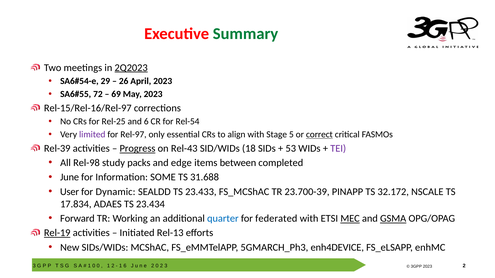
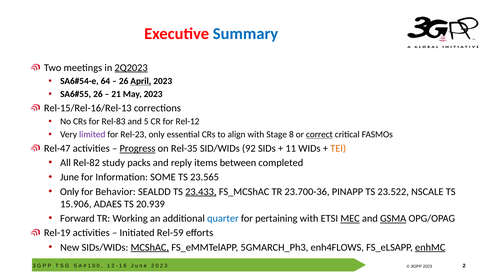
Summary colour: green -> blue (246, 34)
29: 29 -> 64 (105, 81)
April underline: none -> present (141, 81)
72: 72 -> 26 (98, 94)
69: 69 -> 21 (116, 94)
Rel-15/Rel-16/Rel-97: Rel-15/Rel-16/Rel-97 -> Rel-15/Rel-16/Rel-13 (88, 108)
Rel-25: Rel-25 -> Rel-83 (114, 122)
and 6: 6 -> 5 (146, 122)
Rel-54: Rel-54 -> Rel-12 (188, 122)
Rel-97: Rel-97 -> Rel-23 (133, 135)
5: 5 -> 8 (291, 135)
Rel-39: Rel-39 -> Rel-47 (57, 149)
Rel-43: Rel-43 -> Rel-35 (184, 149)
18: 18 -> 92 (249, 149)
53: 53 -> 11 (291, 149)
TEI colour: purple -> orange (338, 149)
Rel-98: Rel-98 -> Rel-82 (86, 163)
edge: edge -> reply (181, 163)
31.688: 31.688 -> 23.565 (205, 178)
User: User -> Only (70, 192)
Dynamic: Dynamic -> Behavior (116, 192)
23.433 underline: none -> present (201, 192)
23.700-39: 23.700-39 -> 23.700-36 (307, 192)
32.172: 32.172 -> 23.522 (393, 192)
17.834: 17.834 -> 15.906 (76, 204)
23.434: 23.434 -> 20.939 (150, 204)
federated: federated -> pertaining (276, 219)
Rel-19 underline: present -> none (57, 233)
Rel-13: Rel-13 -> Rel-59 (170, 233)
MCShAC underline: none -> present (150, 248)
enh4DEVICE: enh4DEVICE -> enh4FLOWS (337, 248)
enhMC underline: none -> present (430, 248)
